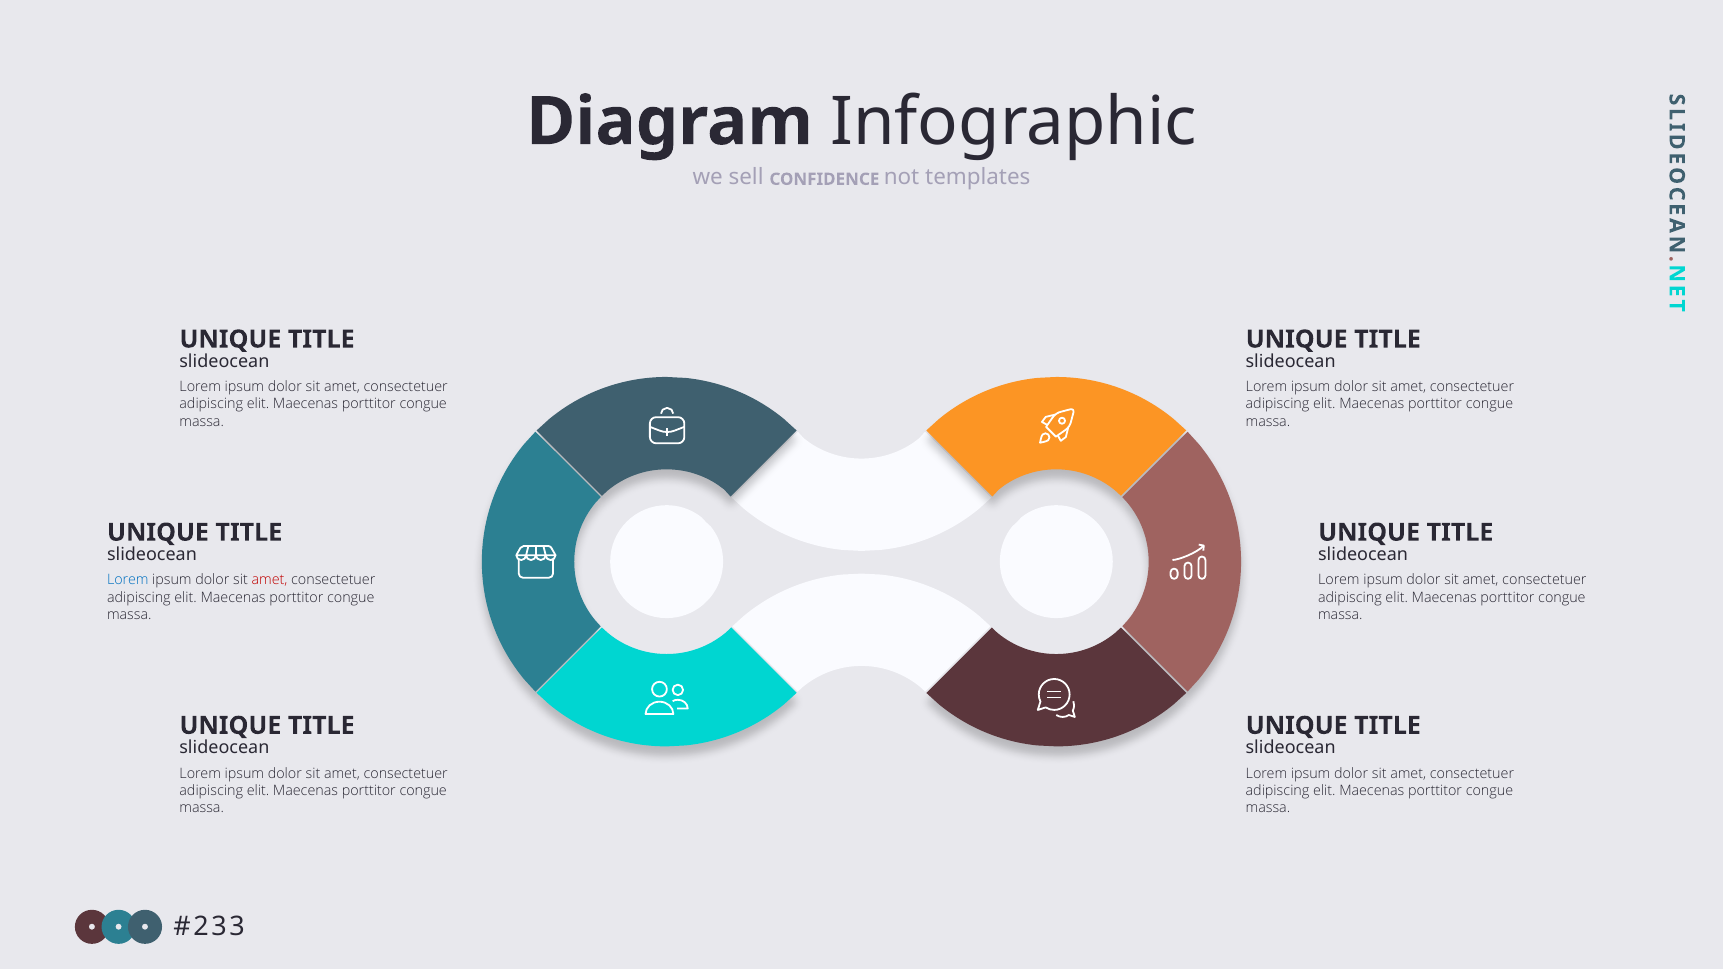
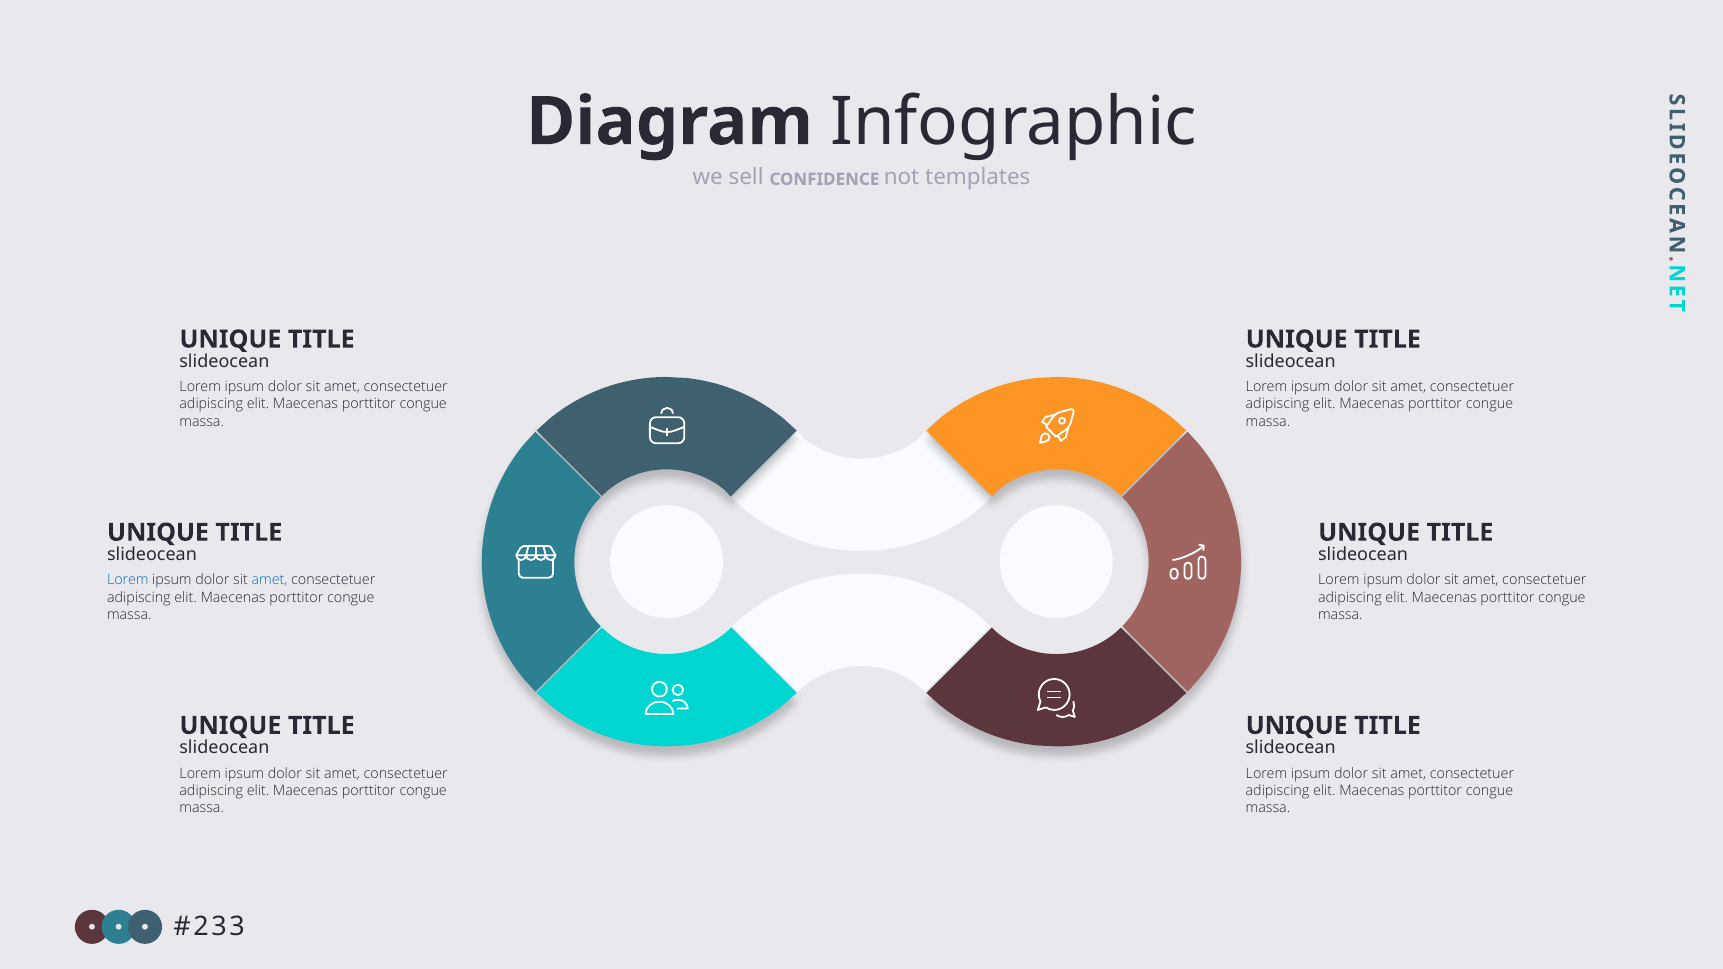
amet colour: red -> blue (270, 580)
